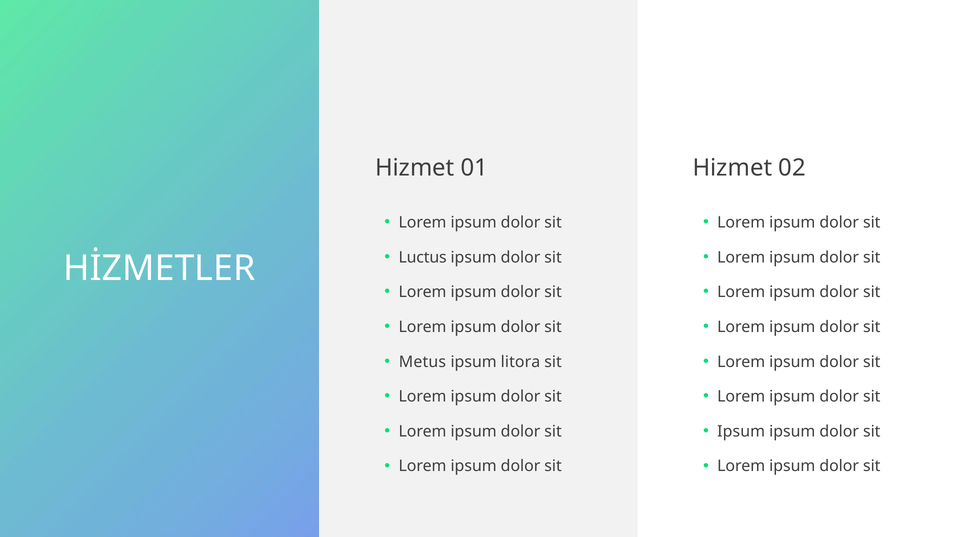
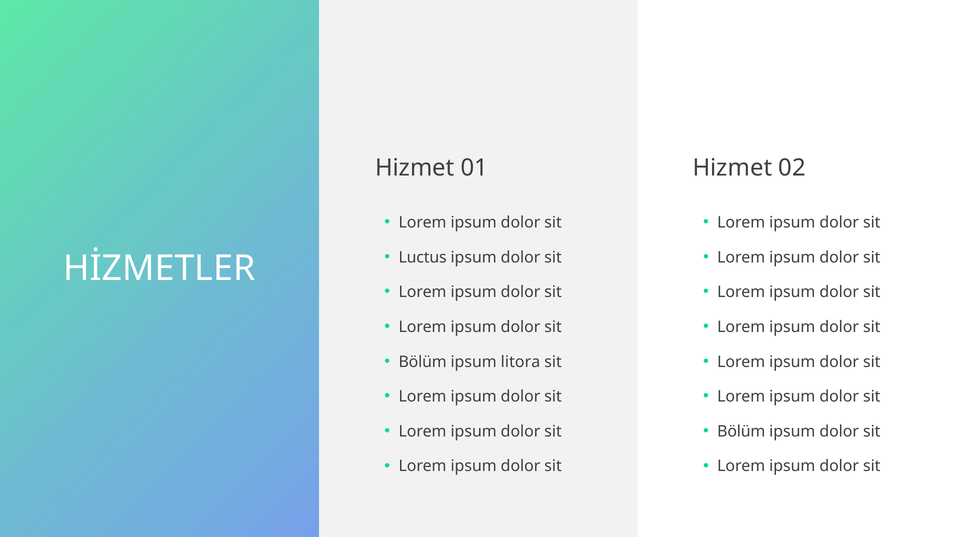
Metus: Metus -> Bölüm (423, 362)
Ipsum: Ipsum -> Bölüm (741, 432)
